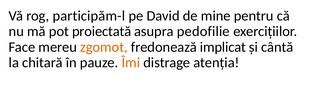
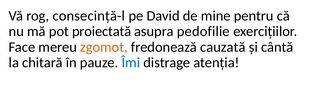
participăm-l: participăm-l -> consecință-l (89, 16)
implicat: implicat -> cauzată (223, 47)
Îmi colour: orange -> blue (131, 63)
